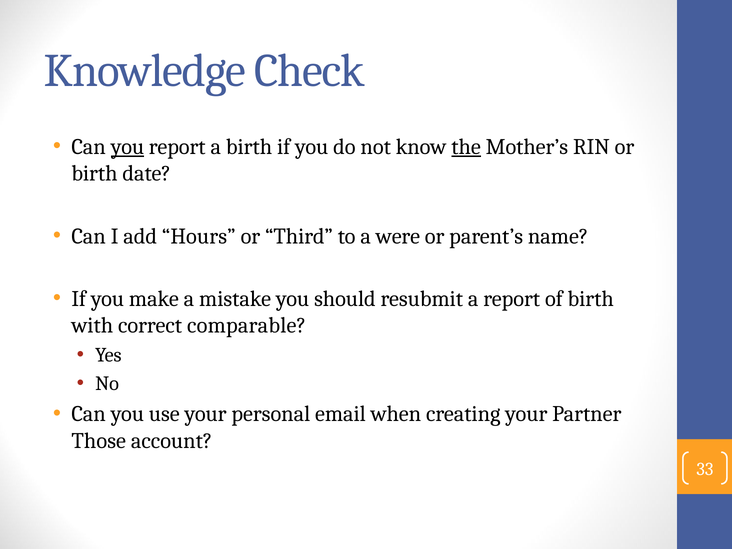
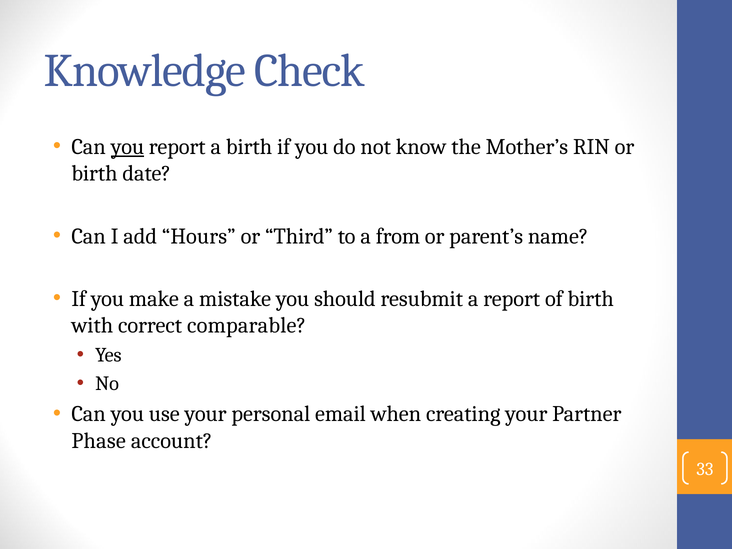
the underline: present -> none (466, 147)
were: were -> from (398, 236)
Those: Those -> Phase (99, 441)
